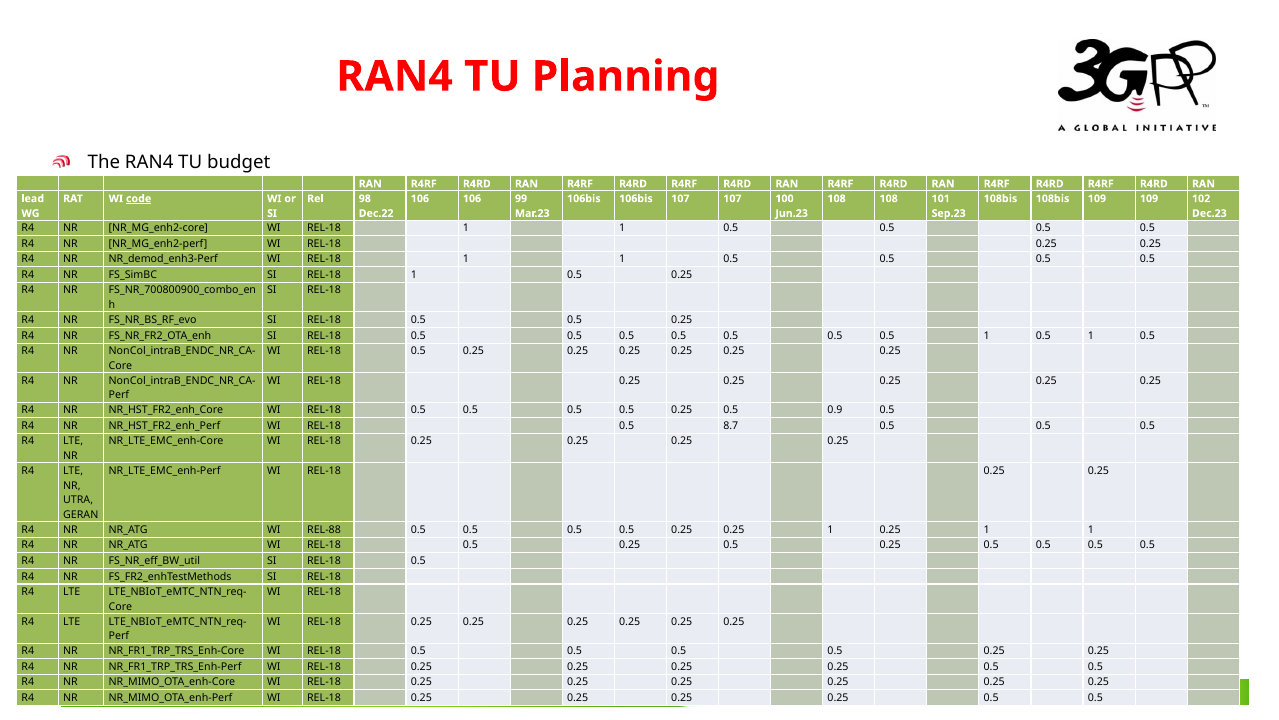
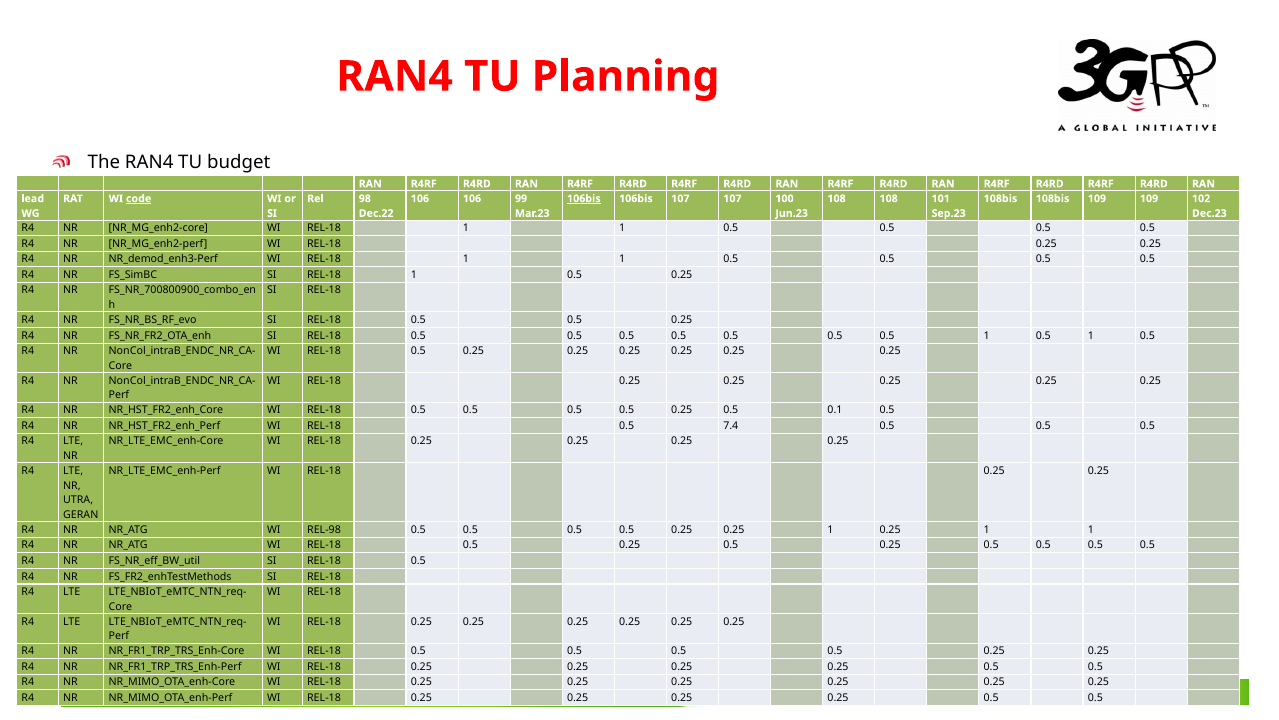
106bis underline: none -> present (584, 198)
0.9: 0.9 -> 0.1 (835, 410)
8.7: 8.7 -> 7.4 (731, 425)
REL-88: REL-88 -> REL-98 (324, 529)
